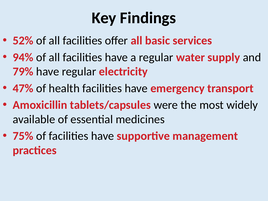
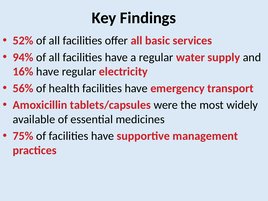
79%: 79% -> 16% (23, 72)
47%: 47% -> 56% (23, 88)
